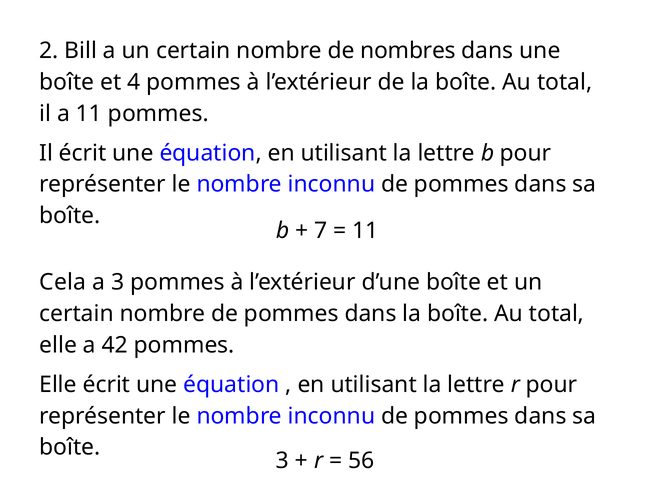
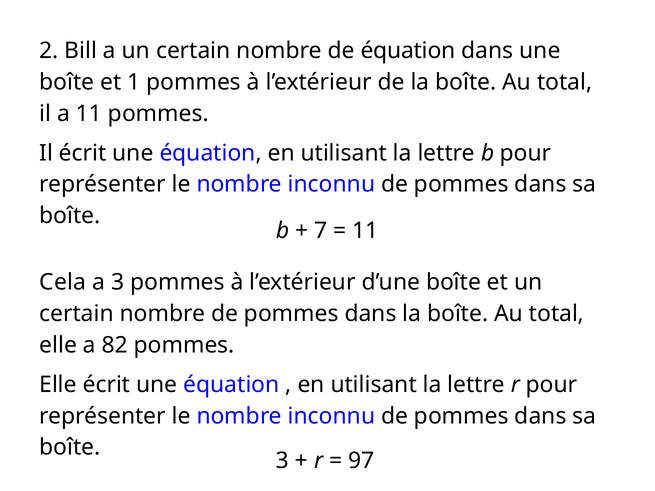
de nombres: nombres -> équation (408, 51)
4: 4 -> 1 (134, 82)
42: 42 -> 82 (115, 345)
56: 56 -> 97 (361, 461)
